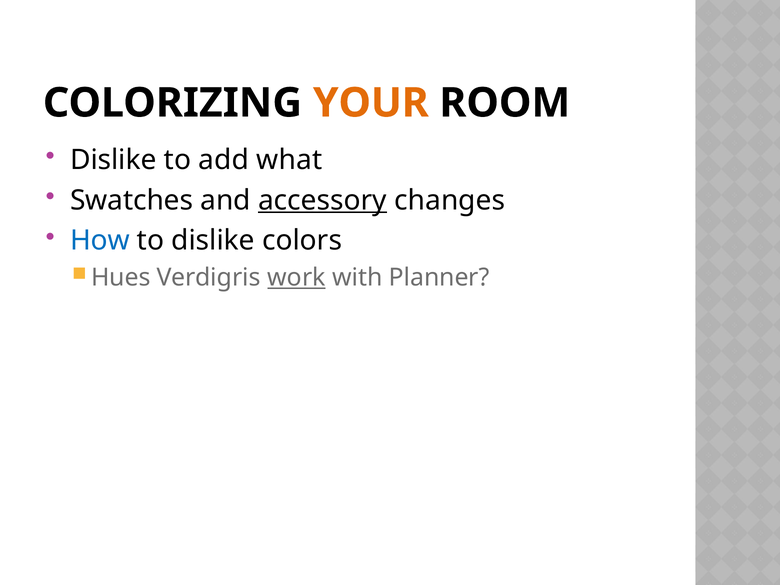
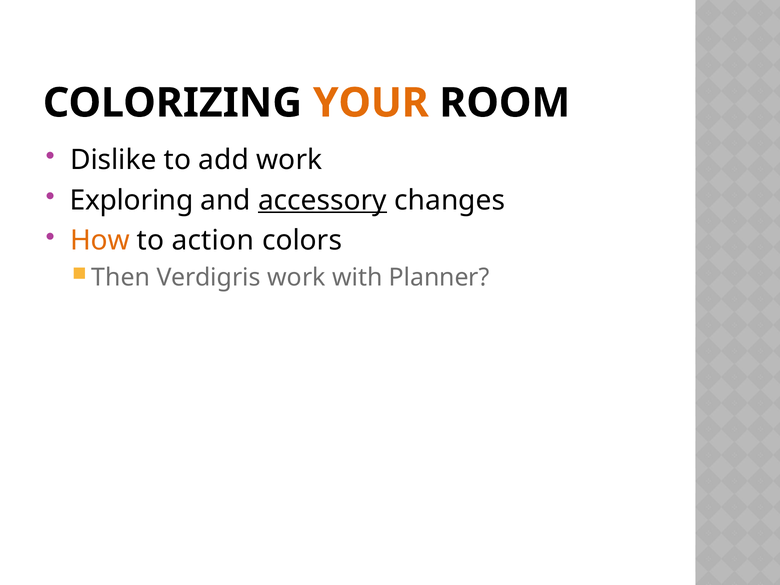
add what: what -> work (289, 160)
Swatches: Swatches -> Exploring (132, 200)
How colour: blue -> orange (100, 241)
to dislike: dislike -> action (213, 241)
Hues: Hues -> Then (121, 278)
work underline: present -> none (296, 278)
